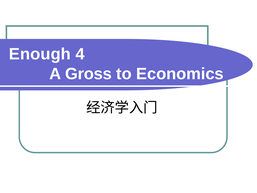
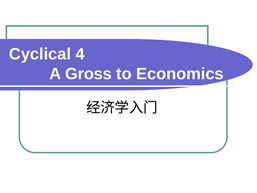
Enough: Enough -> Cyclical (40, 54)
